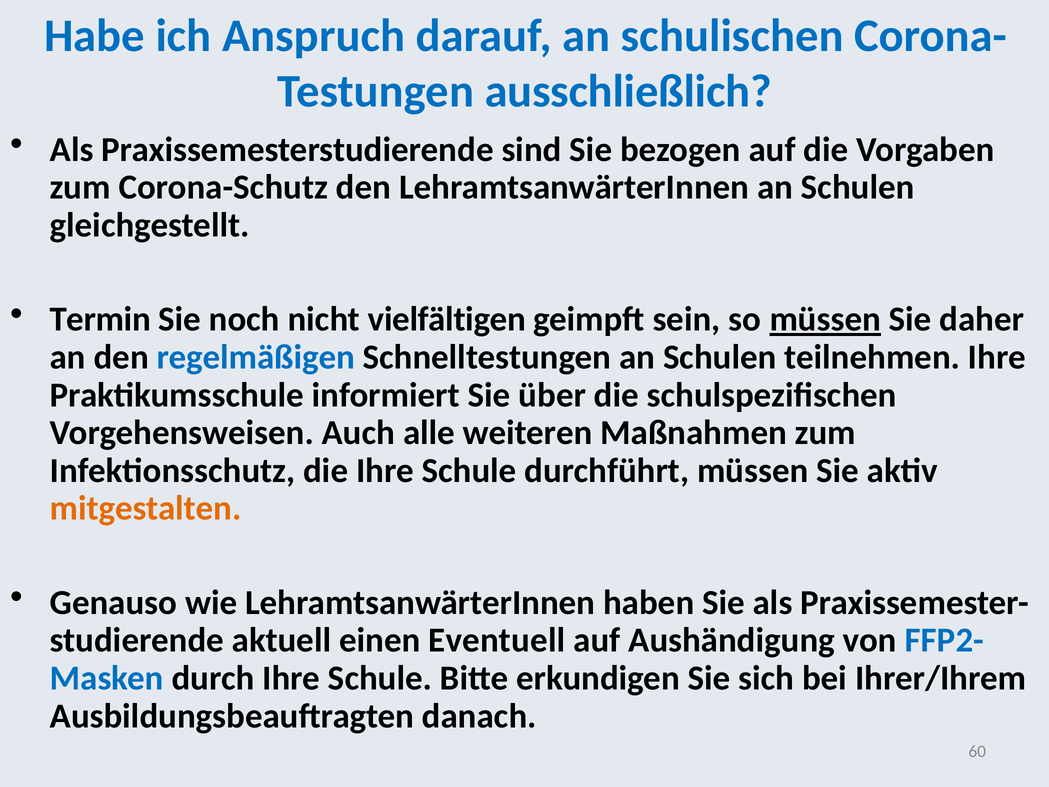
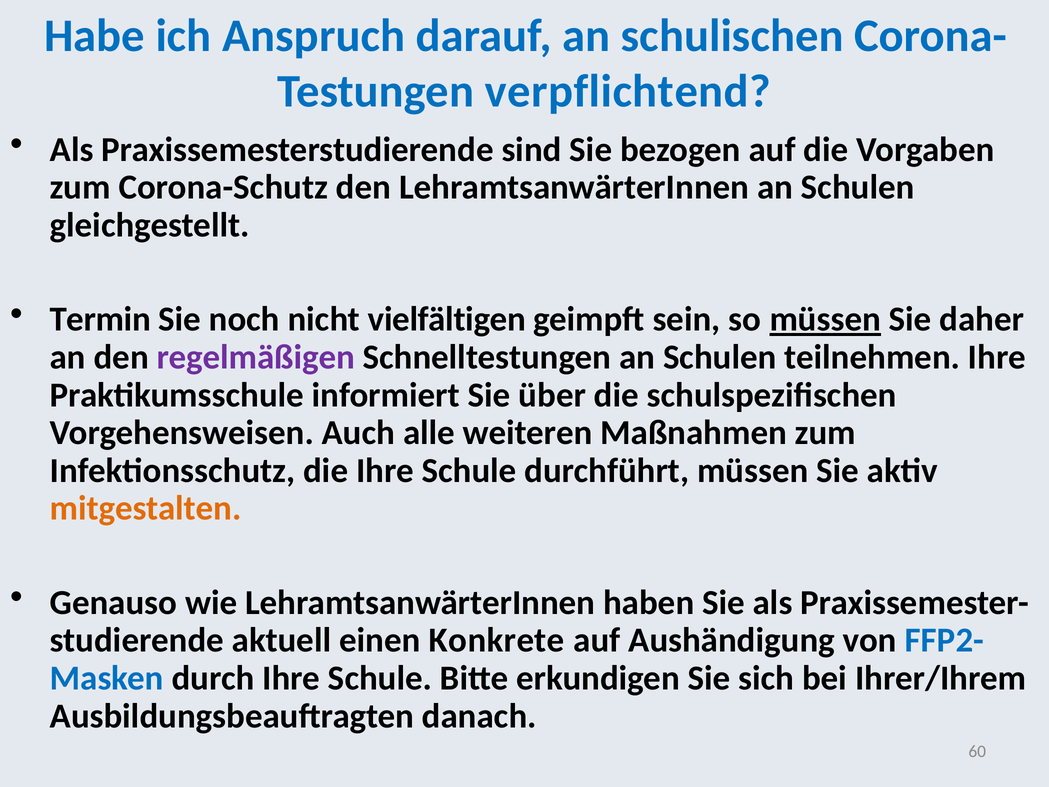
ausschließlich: ausschließlich -> verpflichtend (628, 92)
regelmäßigen colour: blue -> purple (256, 357)
Eventuell: Eventuell -> Konkrete (497, 640)
